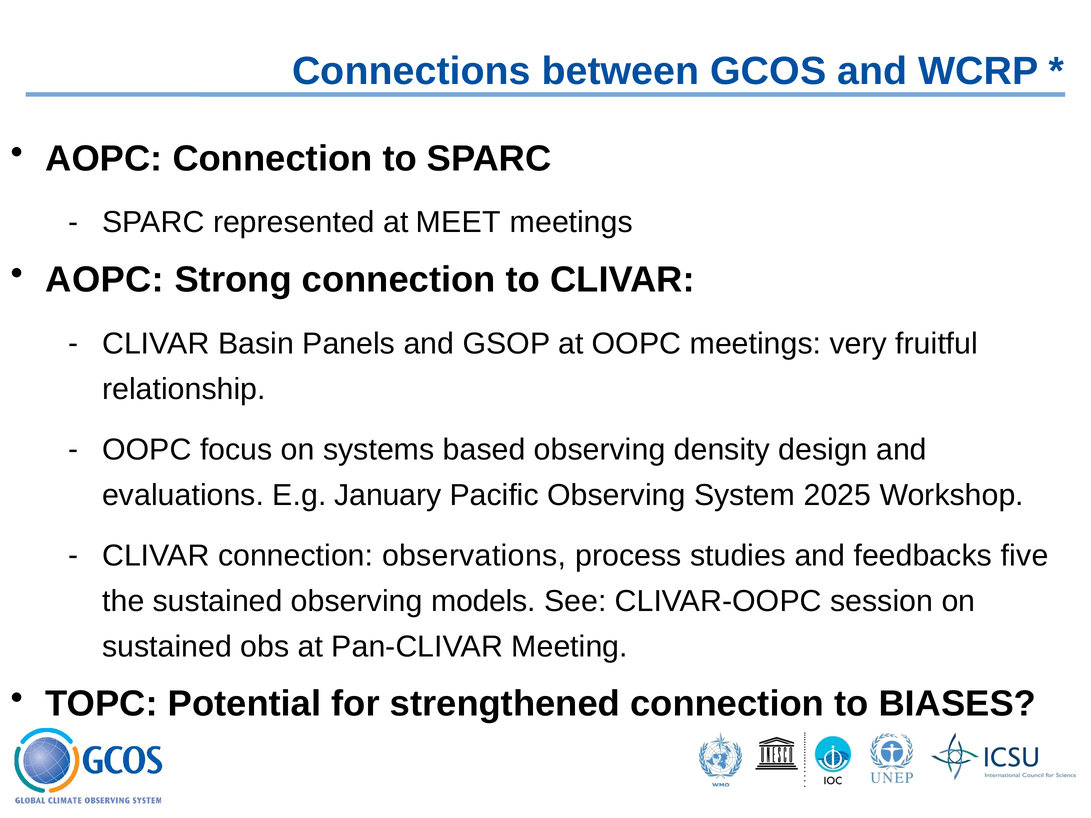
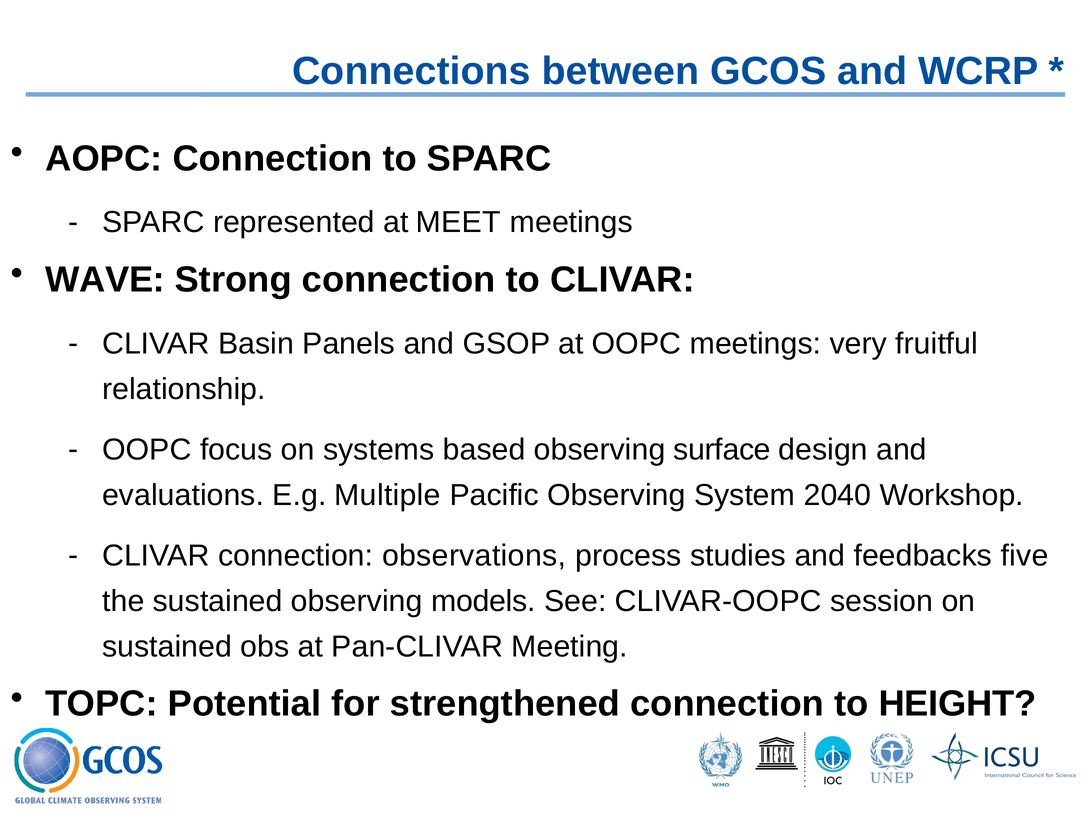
AOPC: AOPC -> WAVE (105, 280)
density: density -> surface (722, 450)
January: January -> Multiple (388, 495)
2025: 2025 -> 2040 (837, 495)
BIASES: BIASES -> HEIGHT (957, 704)
